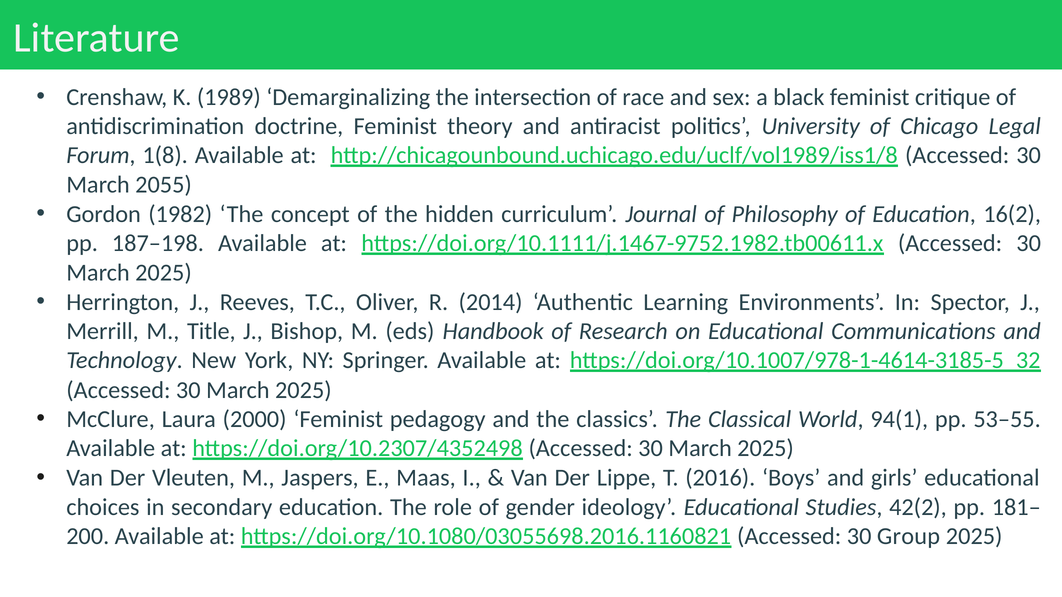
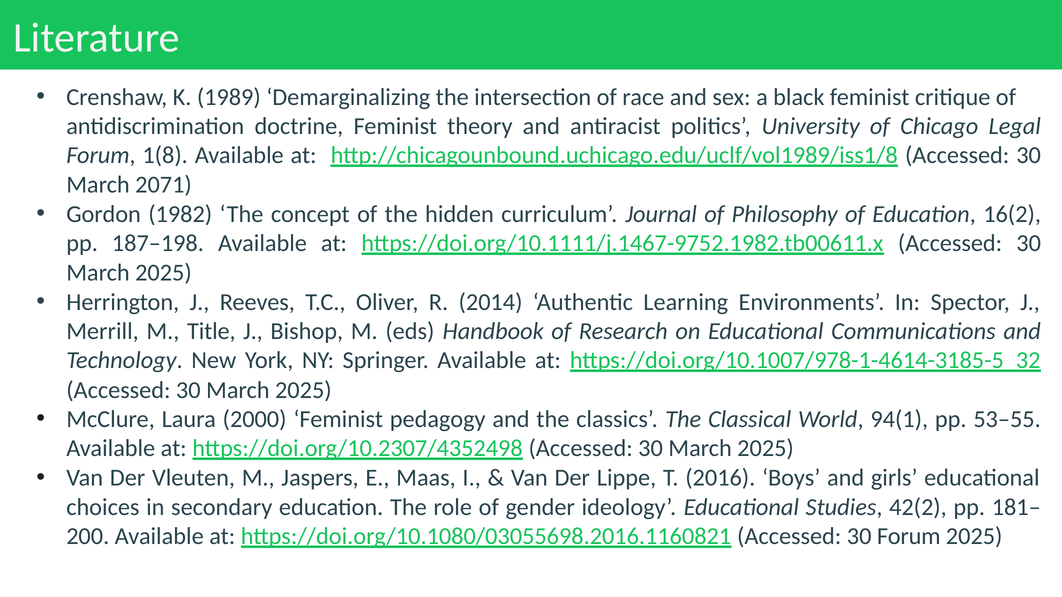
2055: 2055 -> 2071 (164, 185)
30 Group: Group -> Forum (909, 537)
